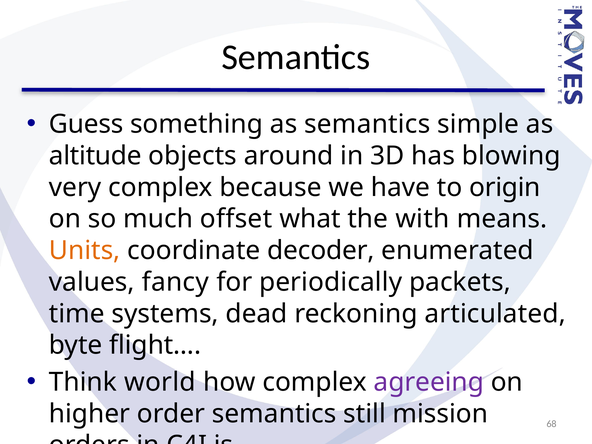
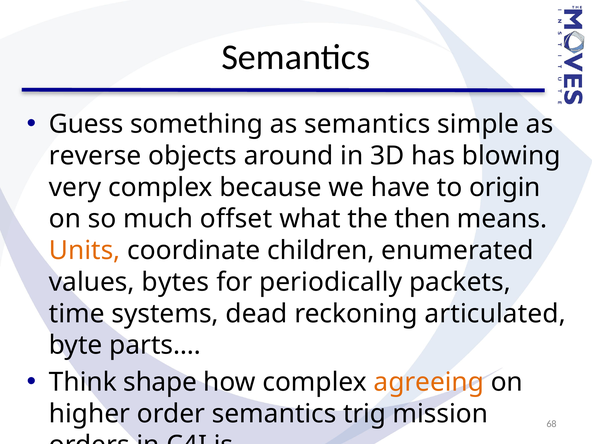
altitude: altitude -> reverse (95, 156)
with: with -> then (423, 219)
decoder: decoder -> children (321, 251)
fancy: fancy -> bytes (175, 282)
flight…: flight… -> parts… (155, 345)
world: world -> shape (160, 382)
agreeing colour: purple -> orange (429, 382)
still: still -> trig (365, 414)
